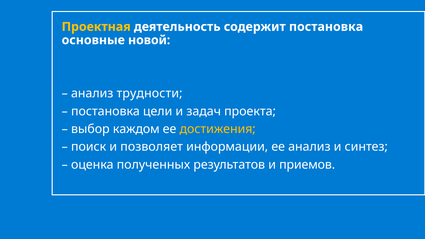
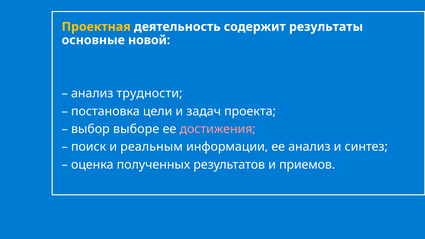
содержит постановка: постановка -> результаты (326, 27)
каждом: каждом -> выборе (136, 129)
достижения colour: yellow -> pink (218, 129)
позволяет: позволяет -> реальным (152, 147)
